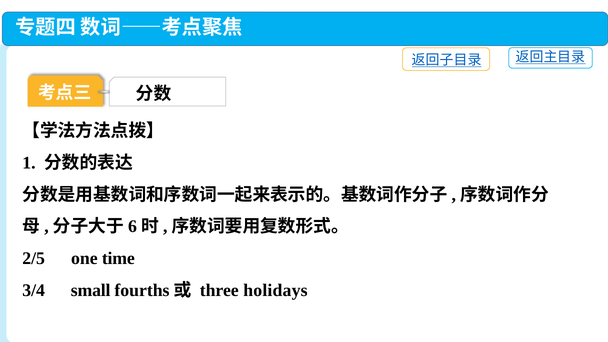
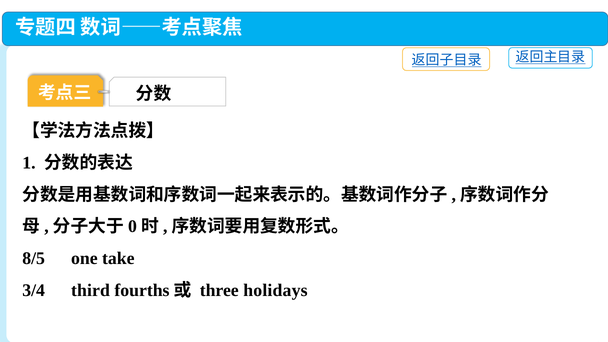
6: 6 -> 0 (132, 227)
2/5: 2/5 -> 8/5 (34, 259)
time: time -> take (118, 259)
small: small -> third (91, 290)
